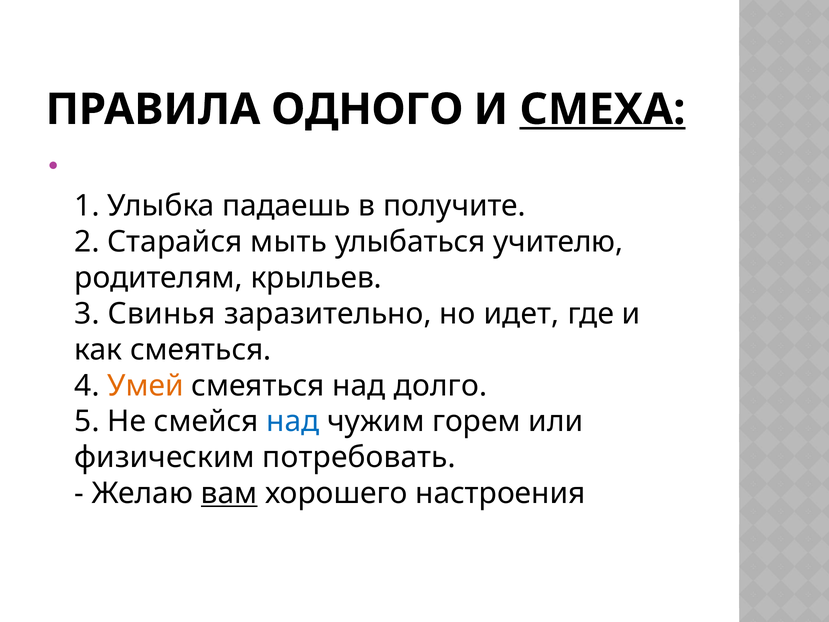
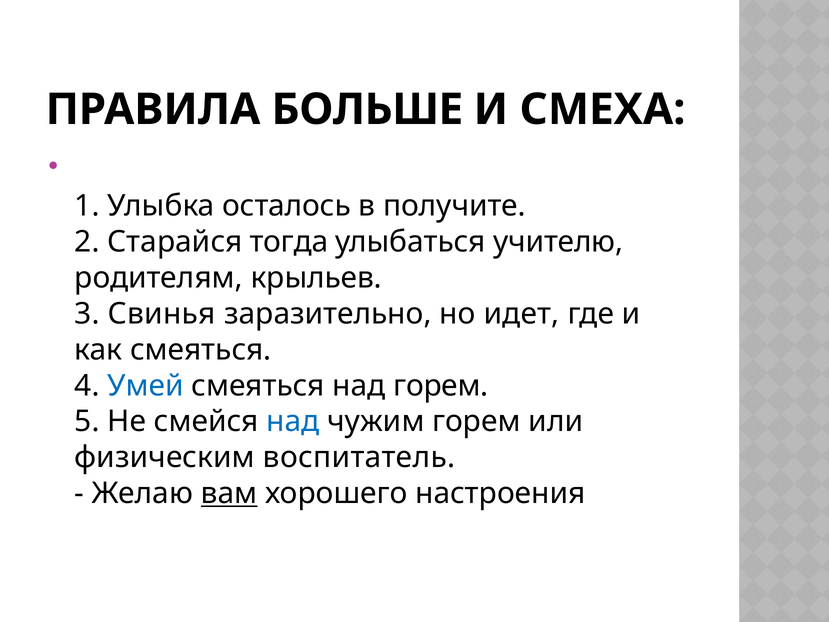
ОДНОГО: ОДНОГО -> БОЛЬШЕ (367, 109)
СМЕХА underline: present -> none (603, 109)
падаешь: падаешь -> осталось (287, 206)
мыть: мыть -> тогда (289, 242)
Умей colour: orange -> blue (146, 385)
над долго: долго -> горем (441, 385)
потребовать: потребовать -> воспитатель (359, 457)
